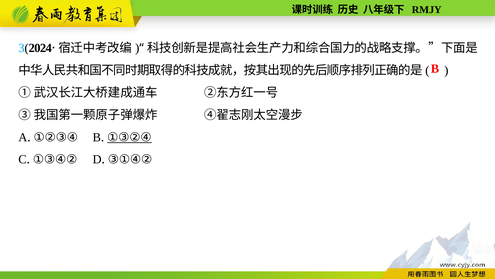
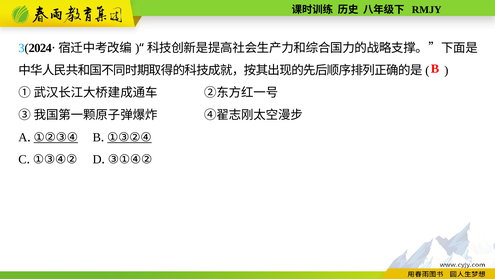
①②③④ underline: none -> present (56, 137)
